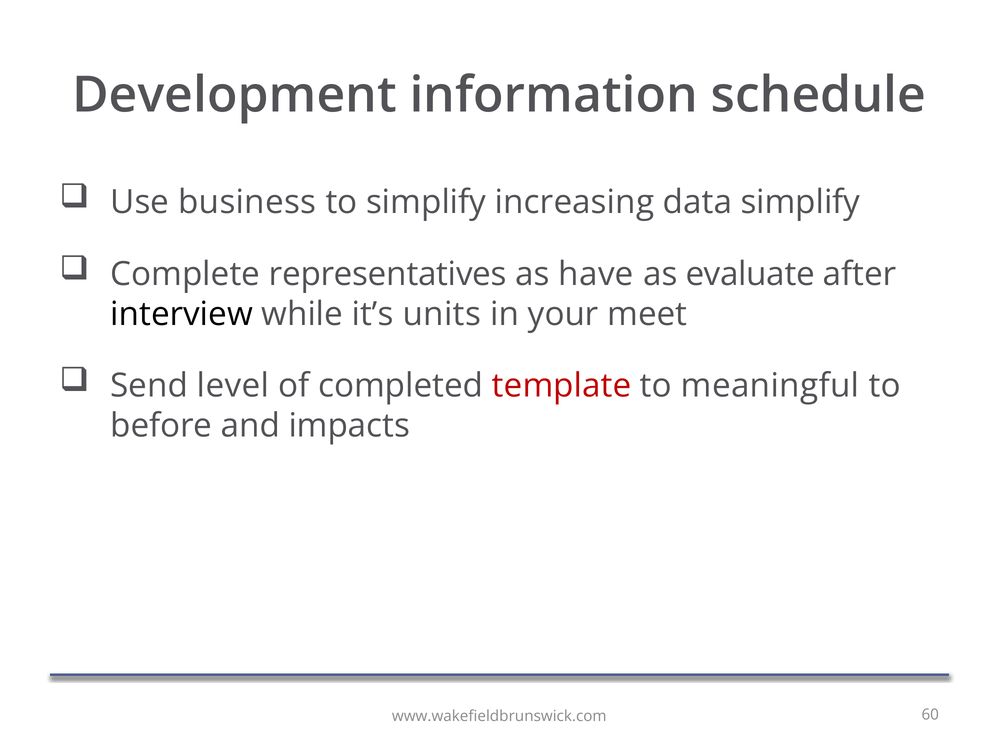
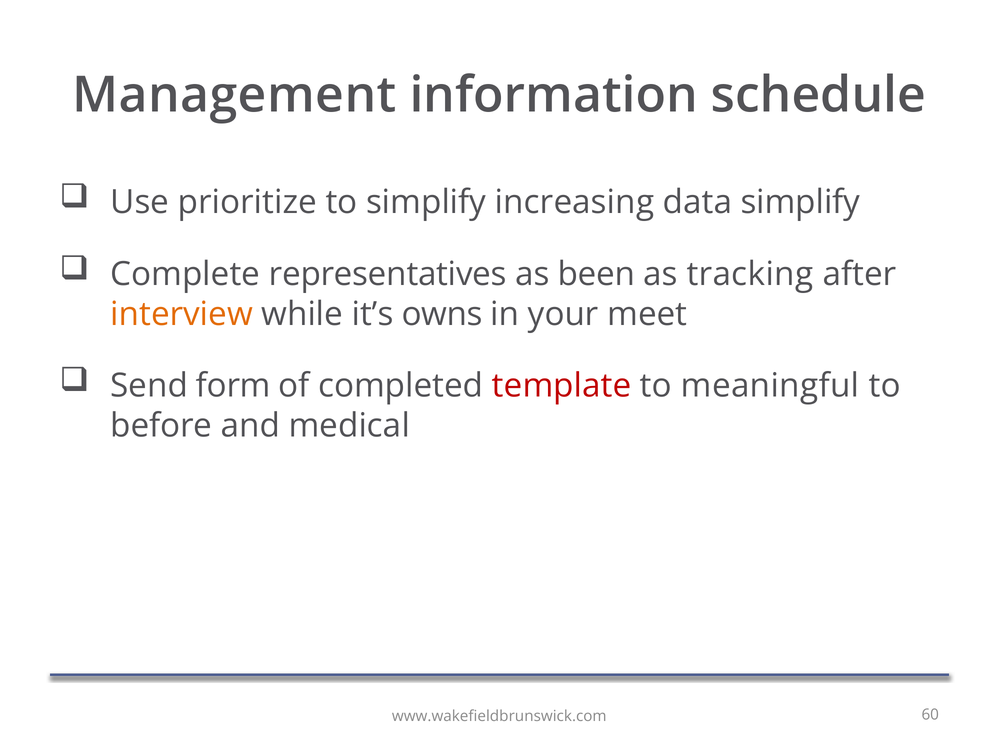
Development: Development -> Management (234, 95)
business: business -> prioritize (247, 202)
have: have -> been (596, 274)
evaluate: evaluate -> tracking (750, 274)
interview colour: black -> orange (182, 314)
units: units -> owns (442, 314)
level: level -> form (233, 385)
impacts: impacts -> medical (349, 425)
